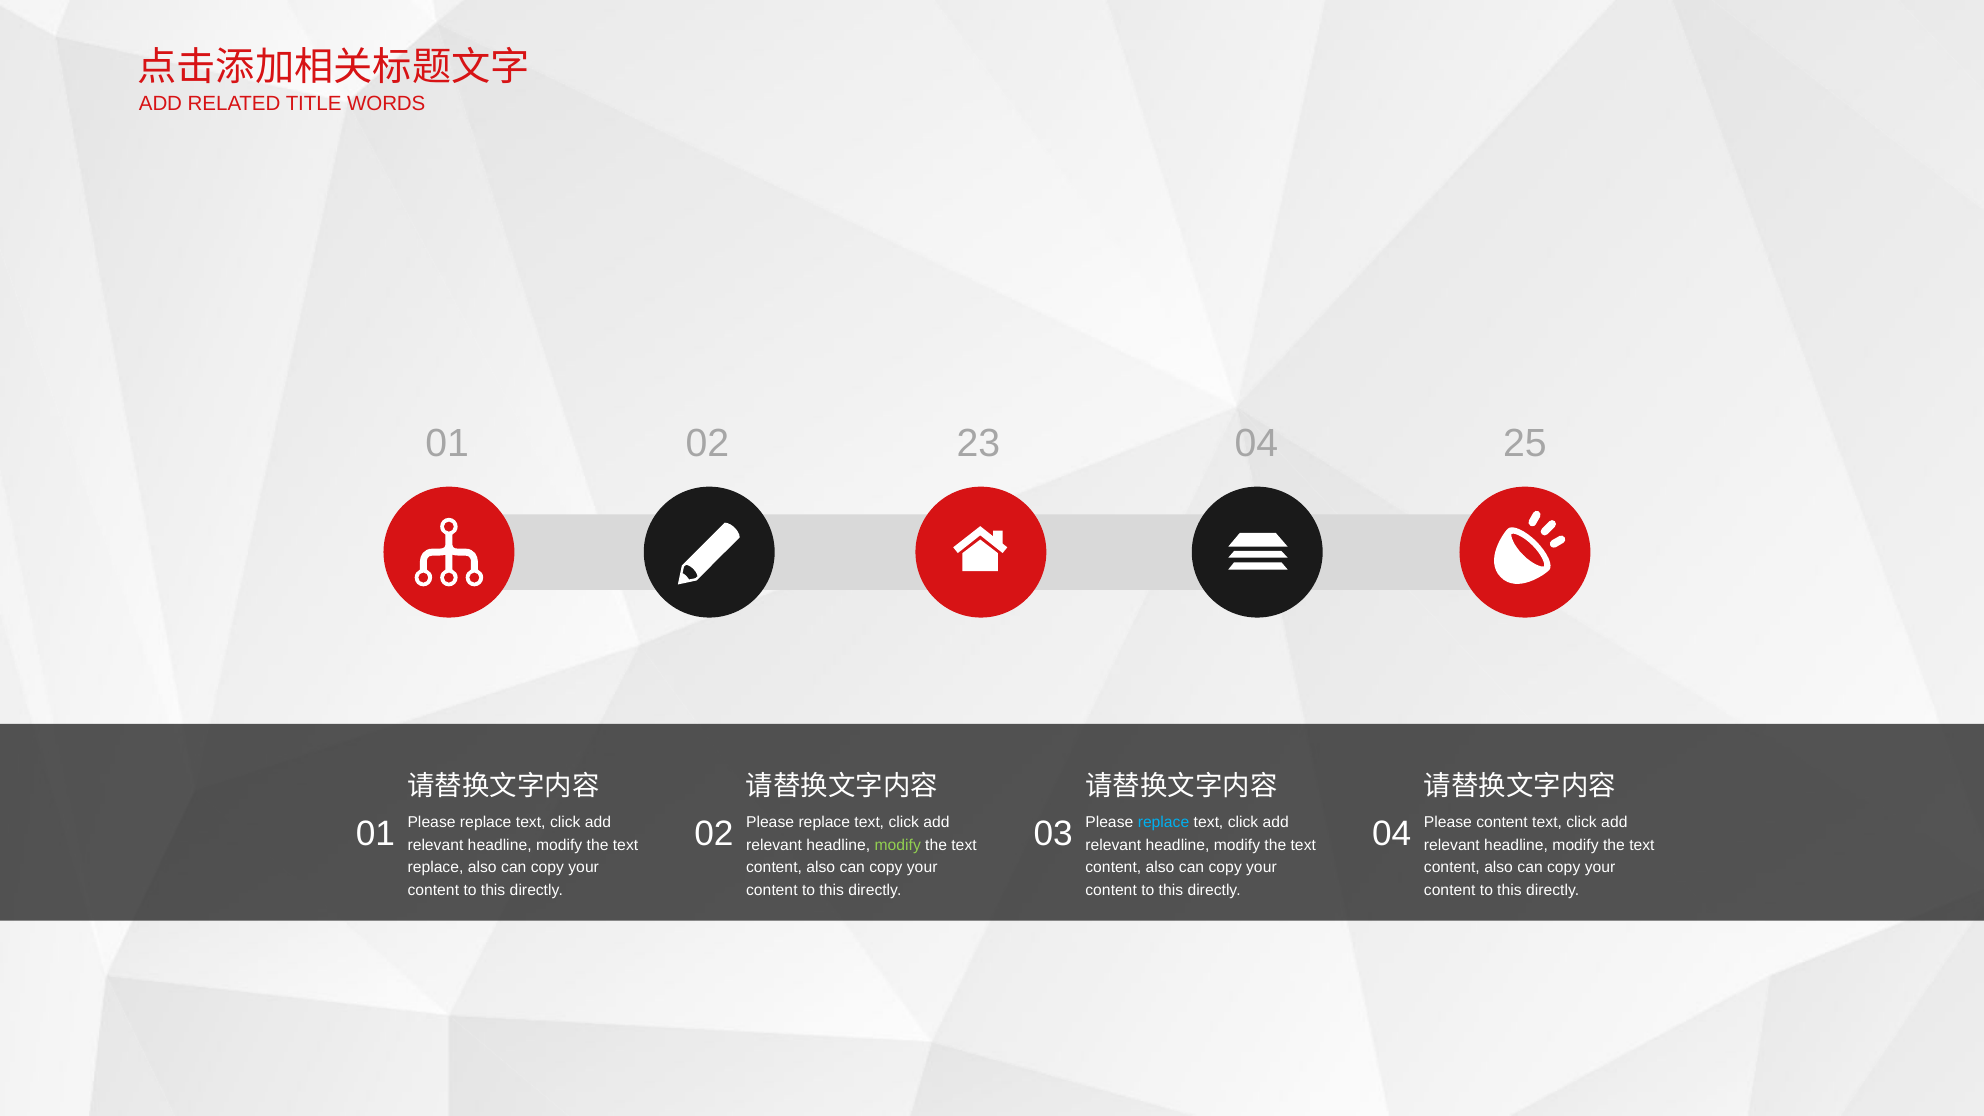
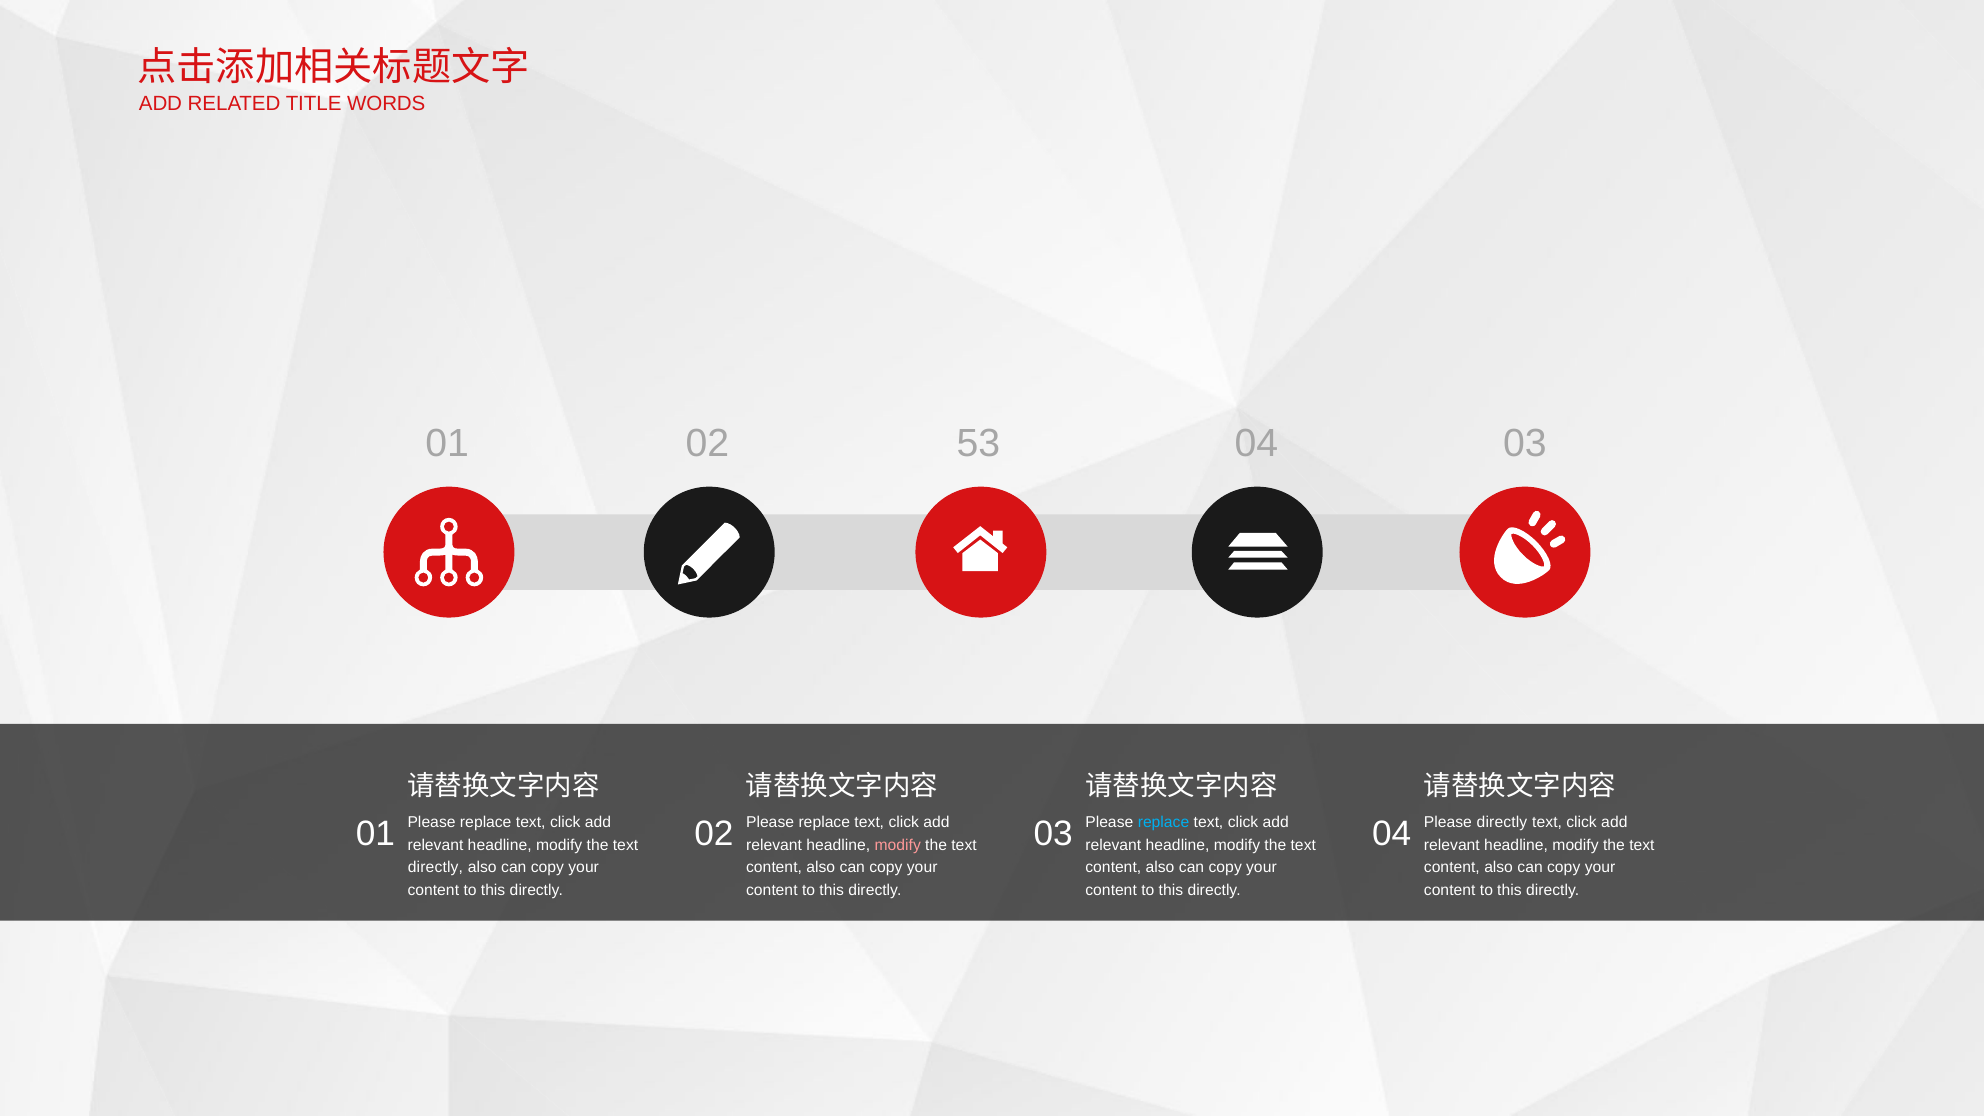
23: 23 -> 53 (978, 444)
04 25: 25 -> 03 (1525, 444)
Please content: content -> directly (1502, 822)
modify colour: light green -> pink (898, 845)
replace: replace -> directly (435, 867)
